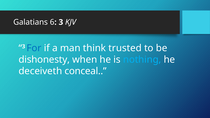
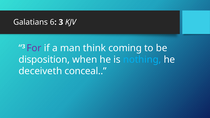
For colour: blue -> purple (34, 48)
trusted: trusted -> coming (125, 48)
dishonesty: dishonesty -> disposition (44, 60)
